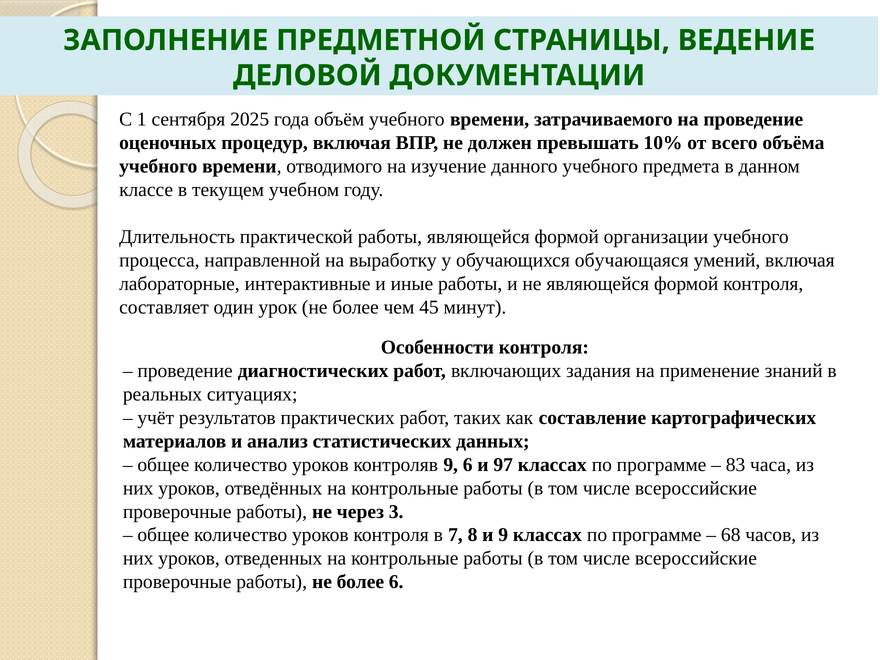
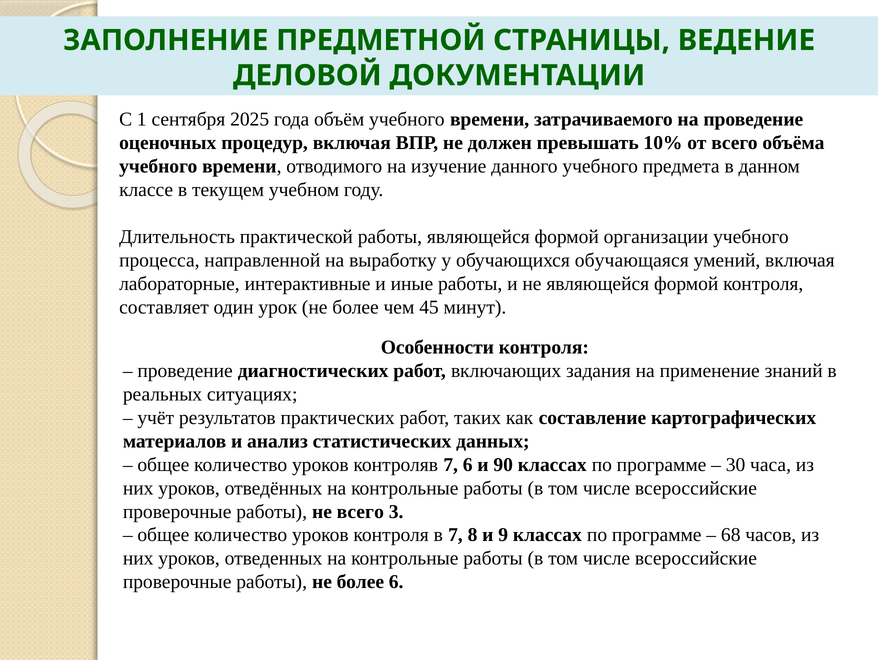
контроляв 9: 9 -> 7 (451, 465)
97: 97 -> 90 (503, 465)
83: 83 -> 30 (736, 465)
не через: через -> всего (360, 512)
